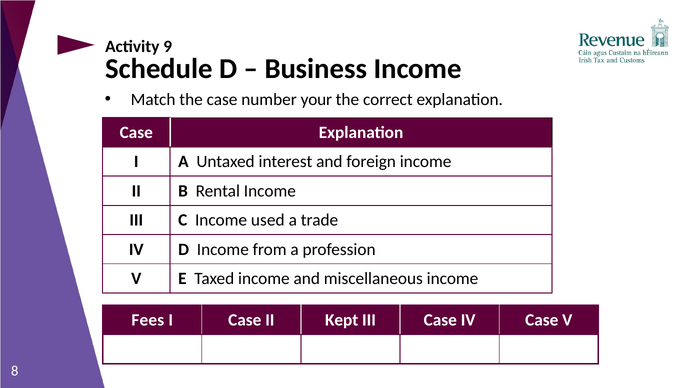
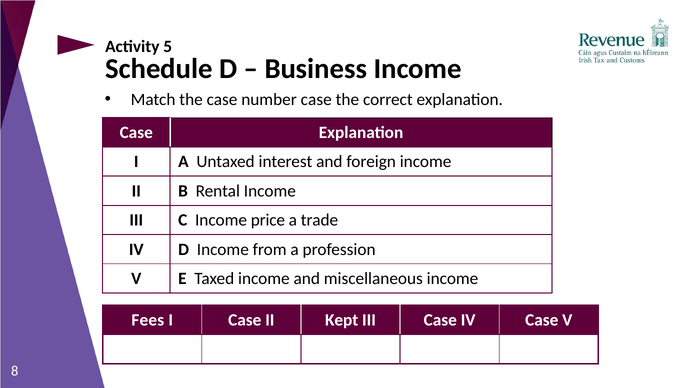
9: 9 -> 5 (168, 47)
number your: your -> case (316, 100)
used: used -> price (268, 220)
